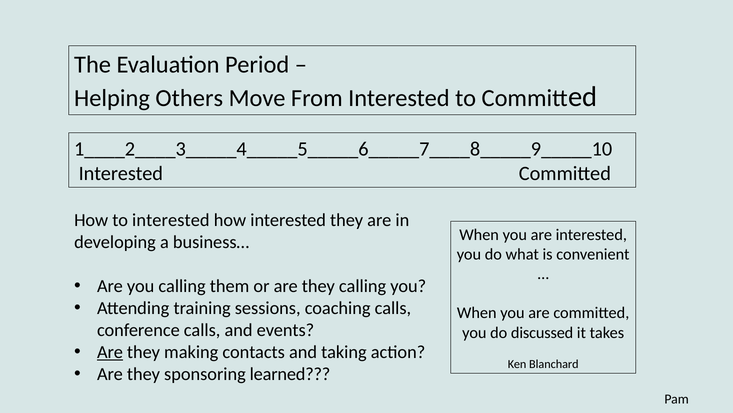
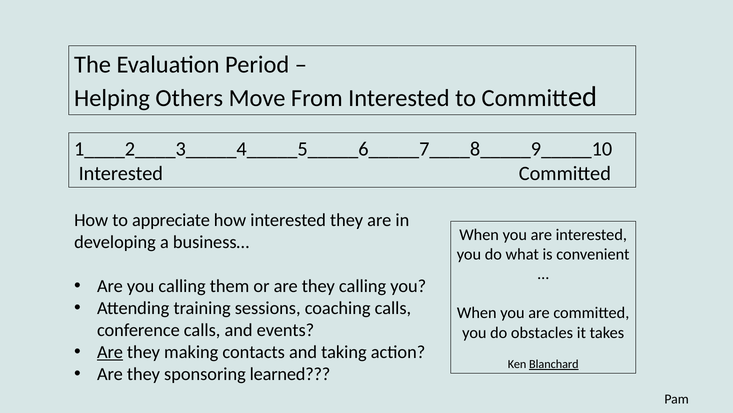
to interested: interested -> appreciate (171, 220)
discussed: discussed -> obstacles (542, 332)
Blanchard underline: none -> present (554, 364)
